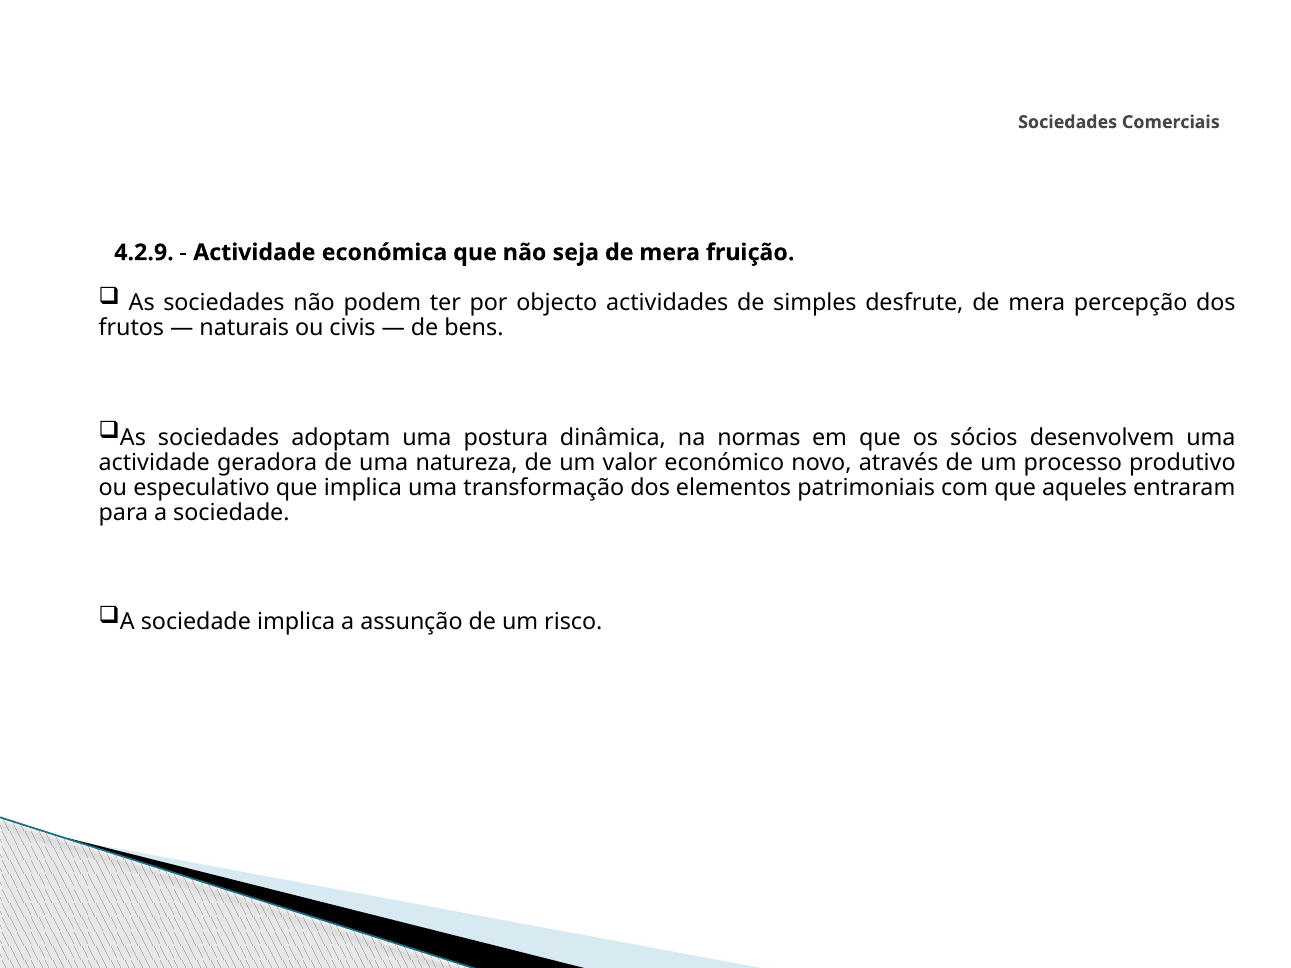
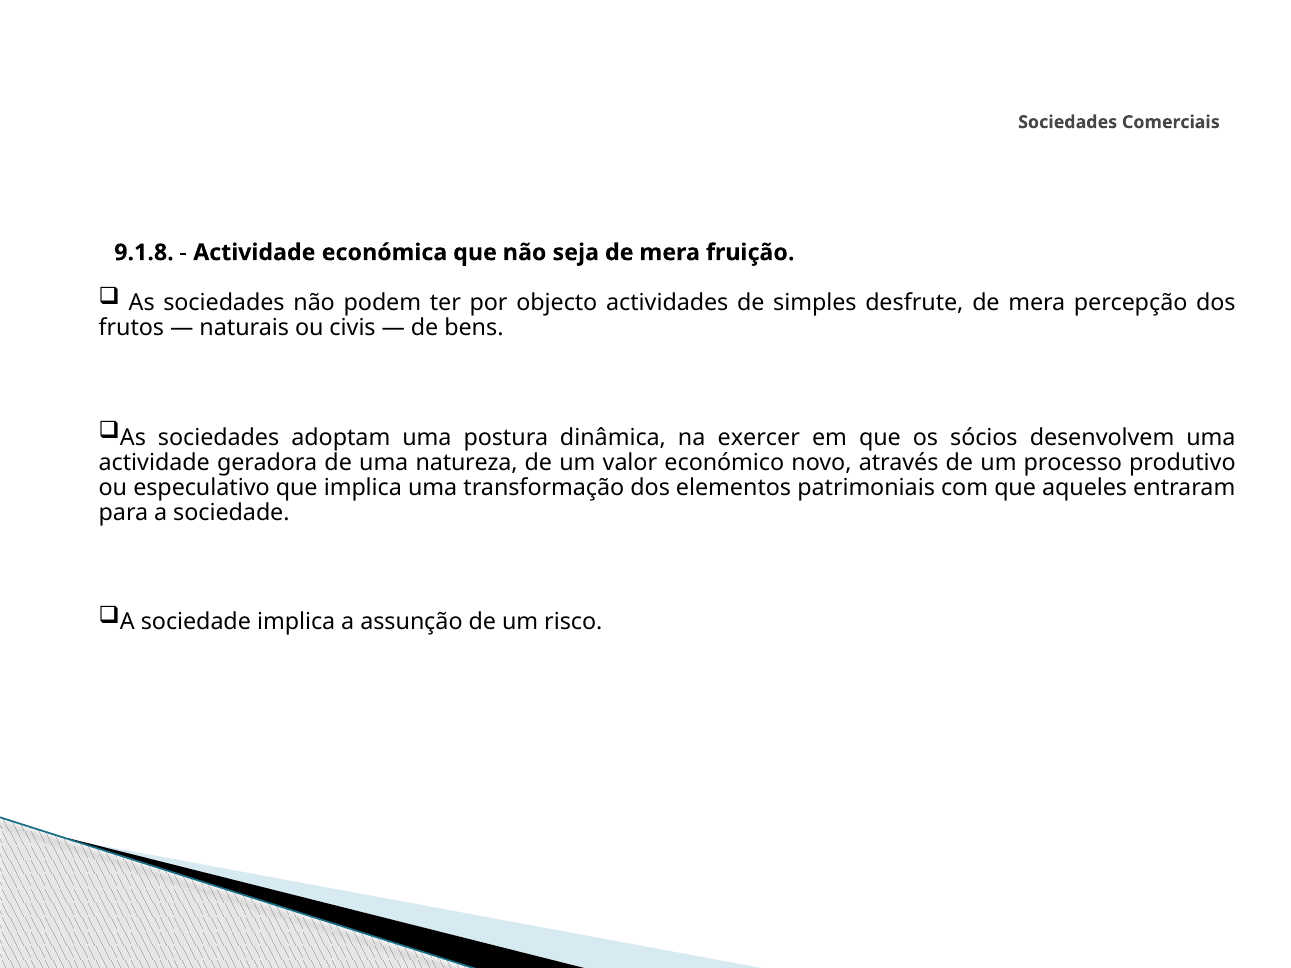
4.2.9: 4.2.9 -> 9.1.8 (144, 253)
normas: normas -> exercer (759, 437)
